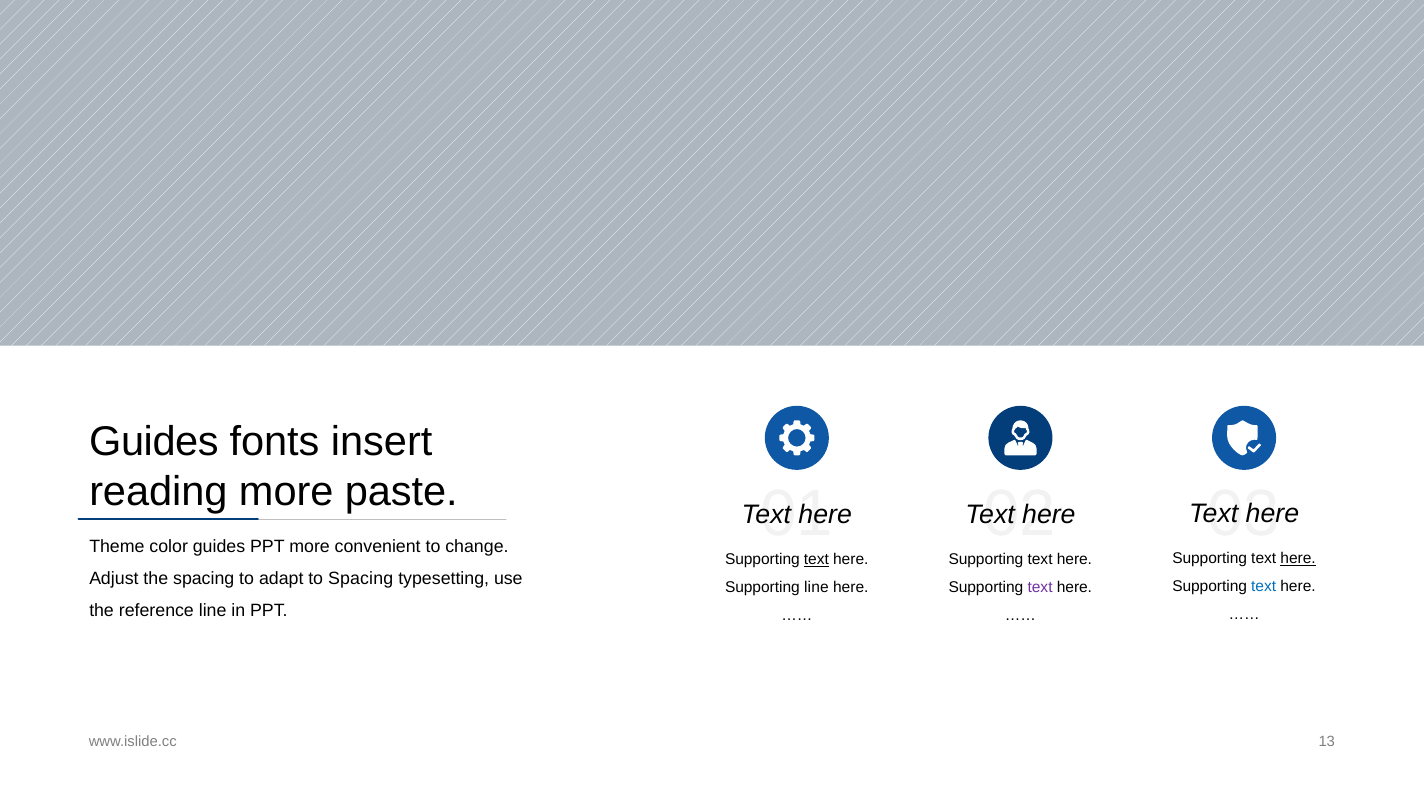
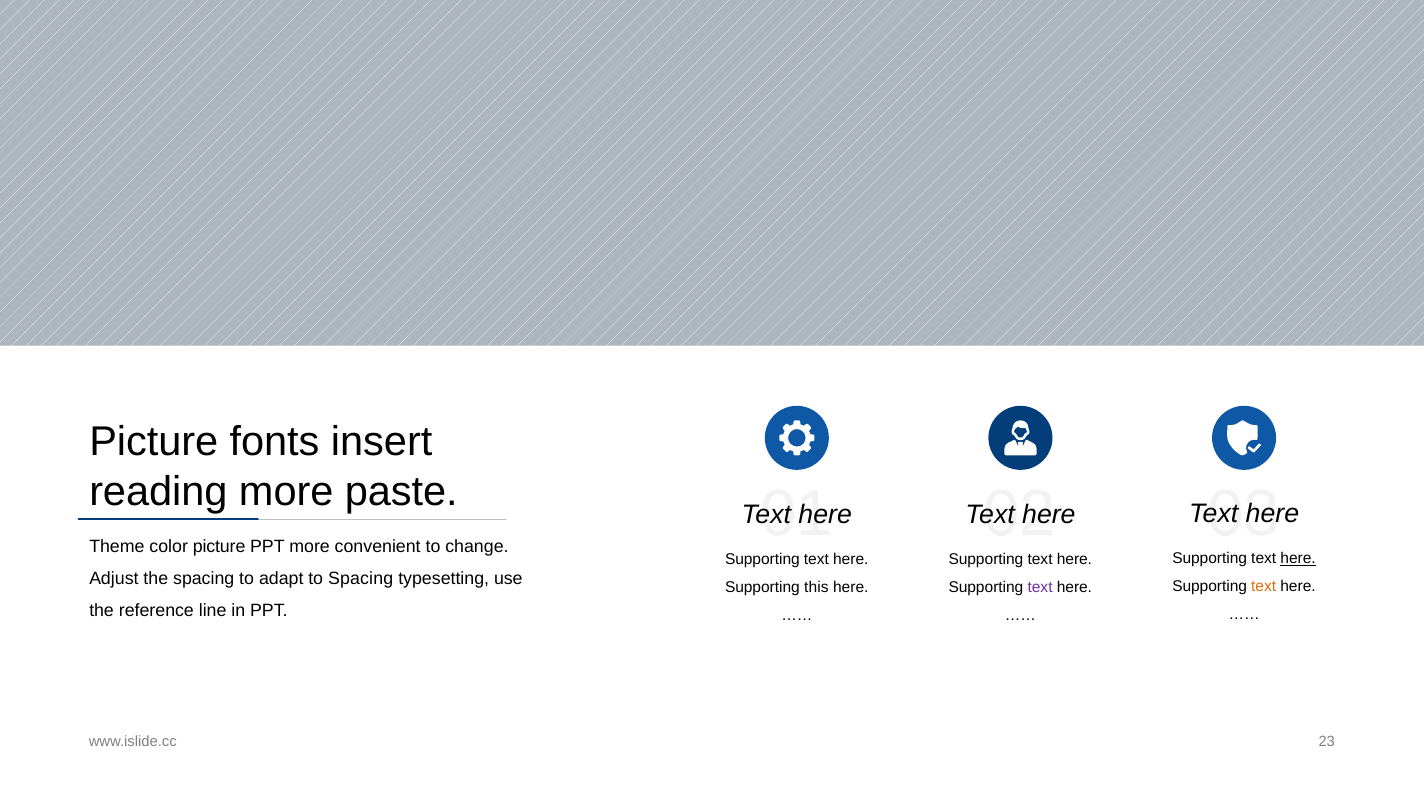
Guides: Guides -> Picture (154, 442)
color guides: guides -> picture (219, 547)
text underline: present -> none (816, 560)
text colour: blue -> orange (1264, 586)
Supporting line: line -> this (816, 587)
13: 13 -> 23 (1327, 742)
